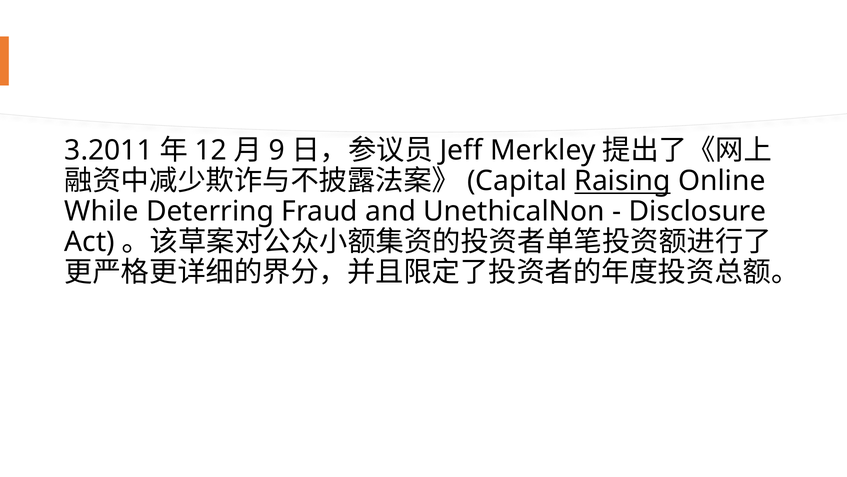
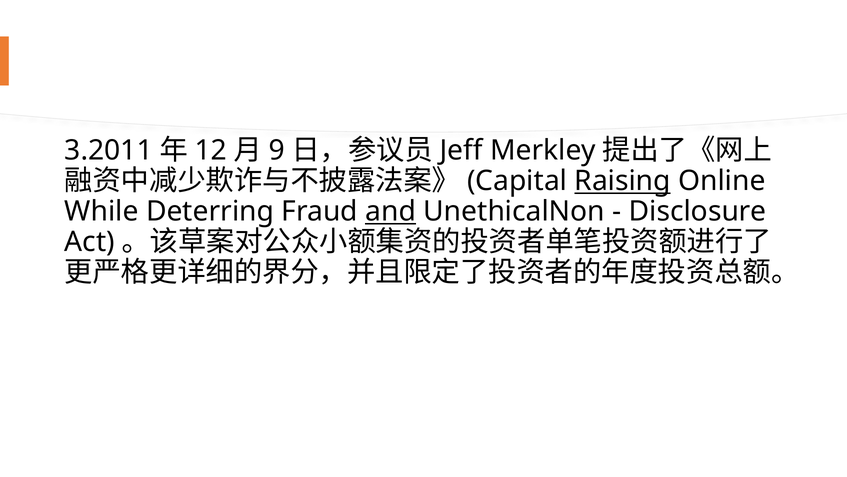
and underline: none -> present (391, 211)
